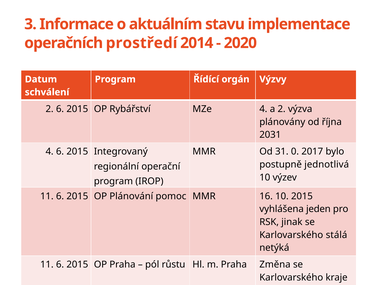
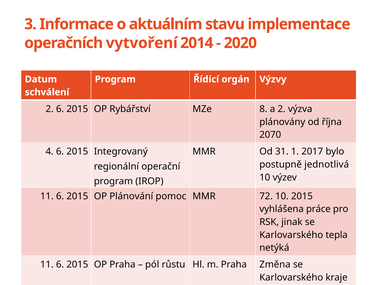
prostředí: prostředí -> vytvoření (142, 43)
MZe 4: 4 -> 8 (263, 109)
2031: 2031 -> 2070 (270, 135)
0: 0 -> 1 (295, 152)
16: 16 -> 72 (266, 196)
jeden: jeden -> práce (318, 209)
stálá: stálá -> tepla (337, 235)
